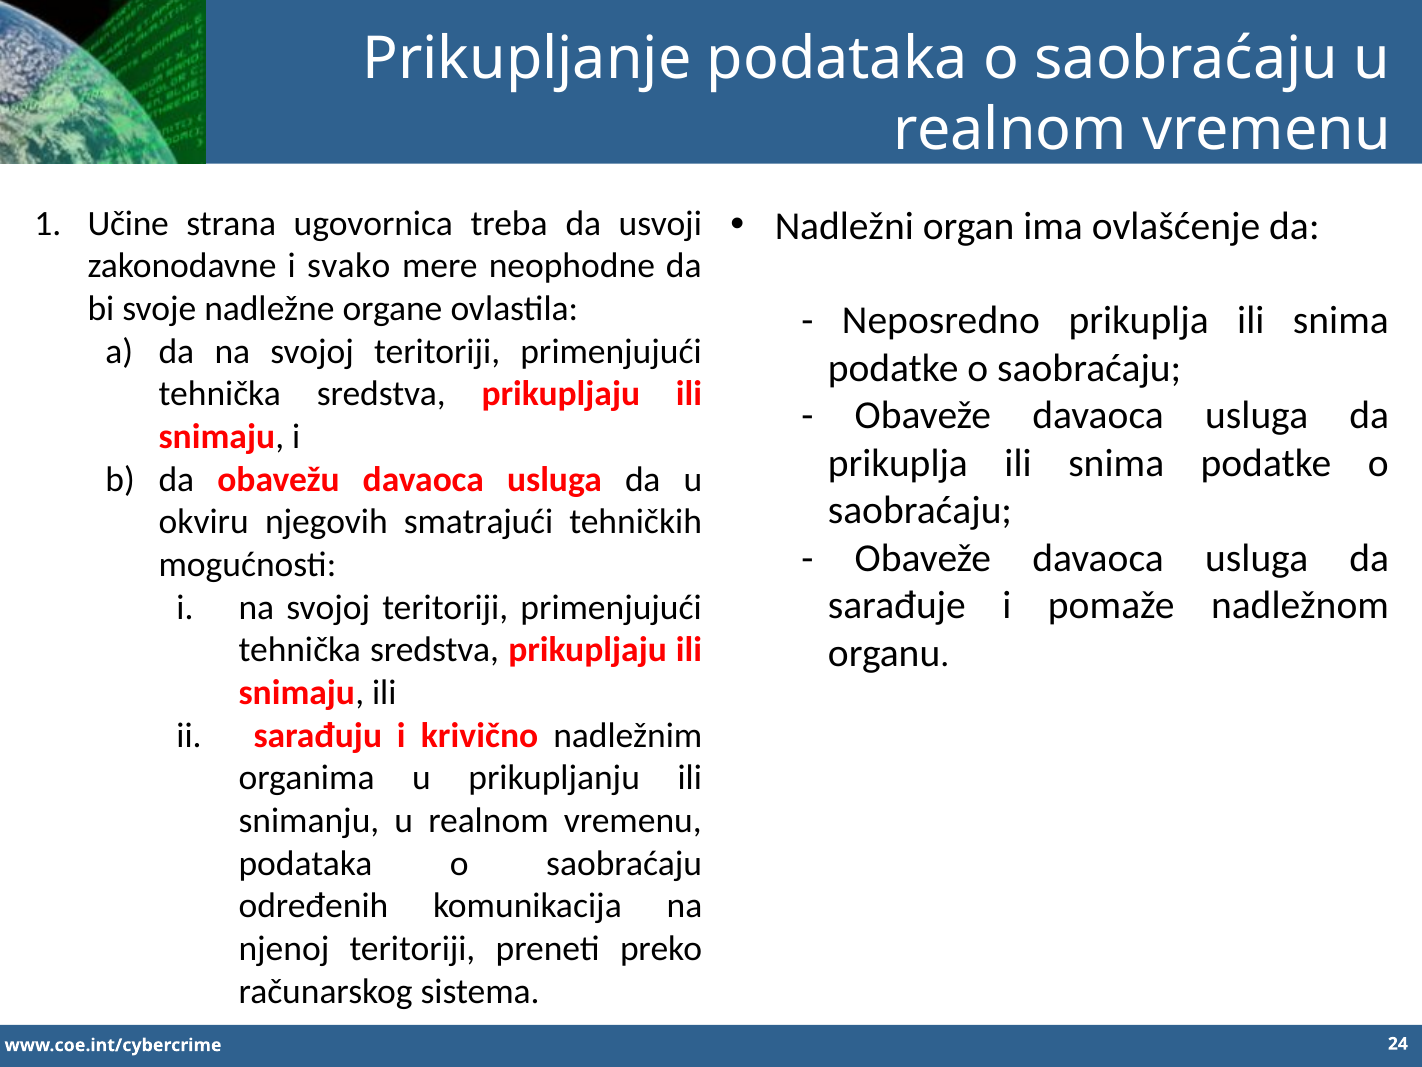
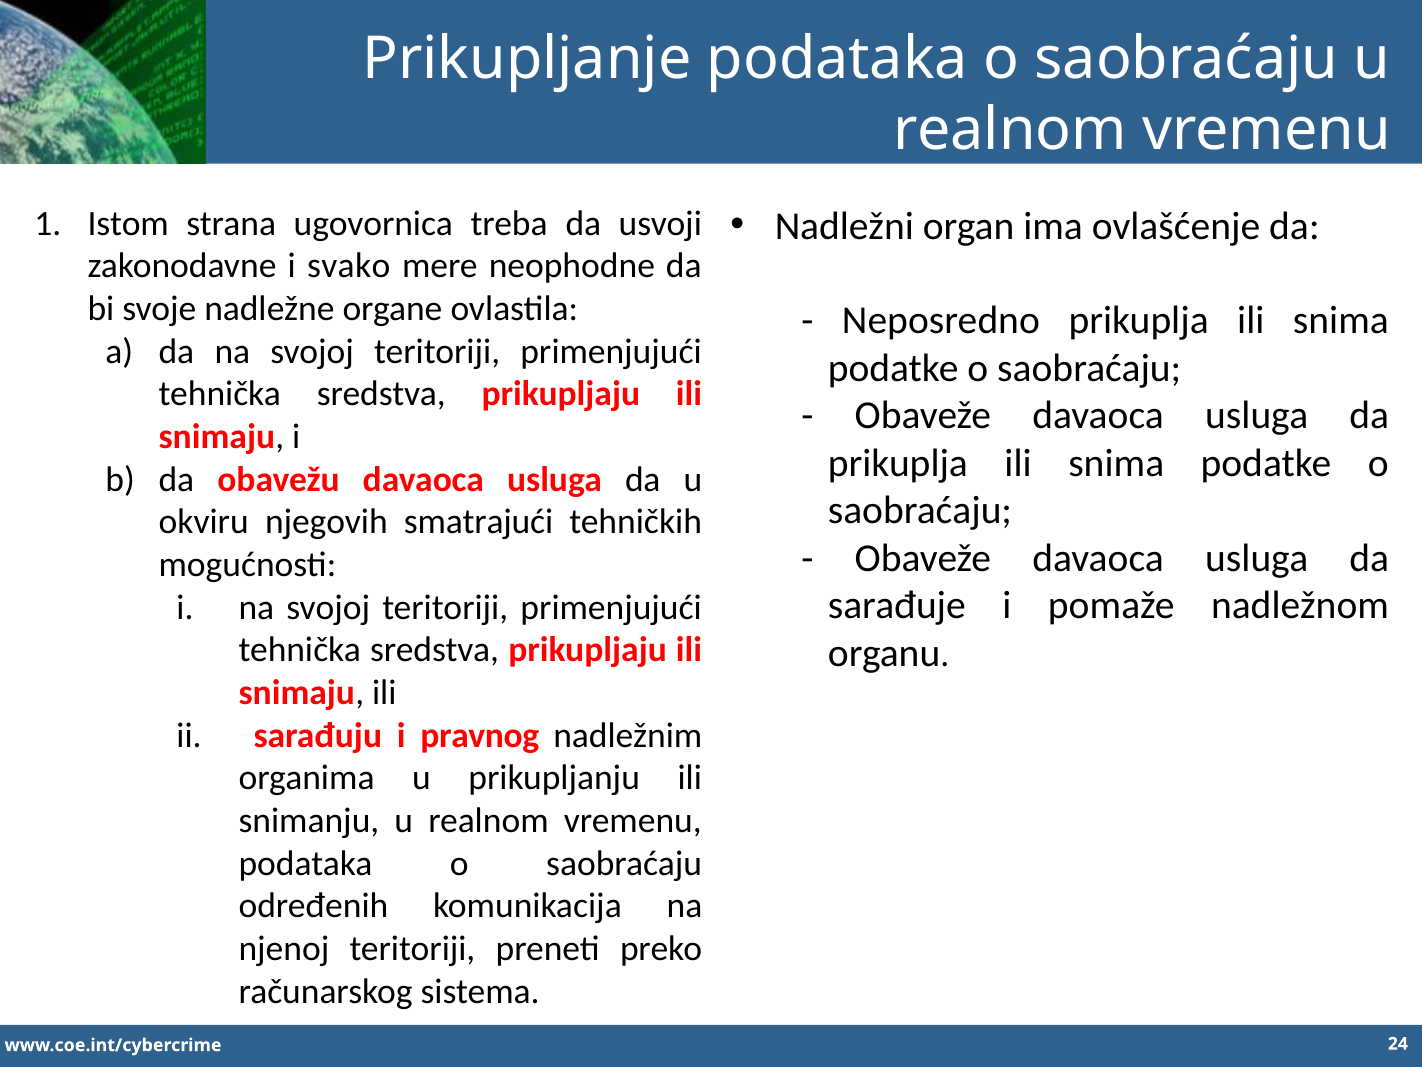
Učine: Učine -> Istom (128, 223)
krivično: krivično -> pravnog (480, 735)
